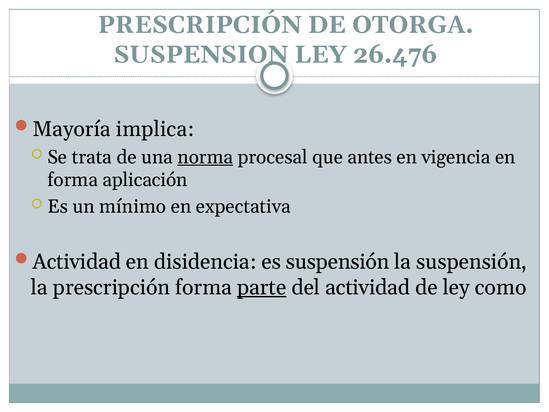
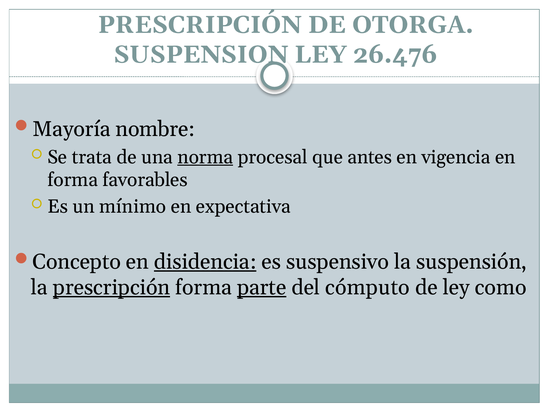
implica: implica -> nombre (155, 129)
aplicación: aplicación -> favorables (145, 180)
Actividad: Actividad -> Concepto (77, 262)
disidencia underline: none -> present (205, 262)
es suspensión: suspensión -> suspensivo (338, 262)
prescripción underline: none -> present (111, 287)
del actividad: actividad -> cómputo (367, 287)
